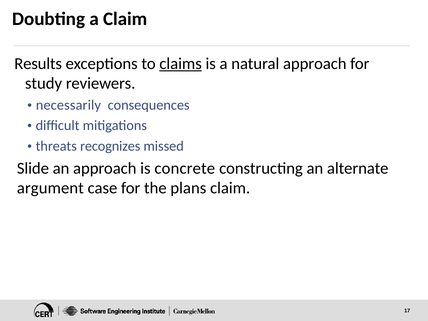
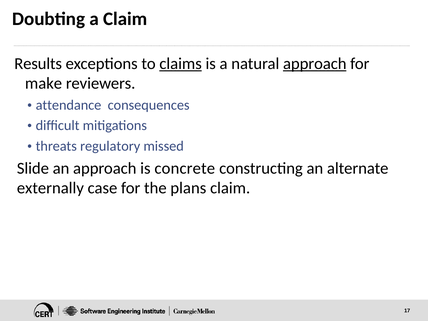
approach underline: none -> present (315, 64)
study: study -> make (44, 83)
necessarily: necessarily -> attendance (68, 105)
recognizes: recognizes -> regulatory (110, 146)
argument: argument -> externally (50, 188)
